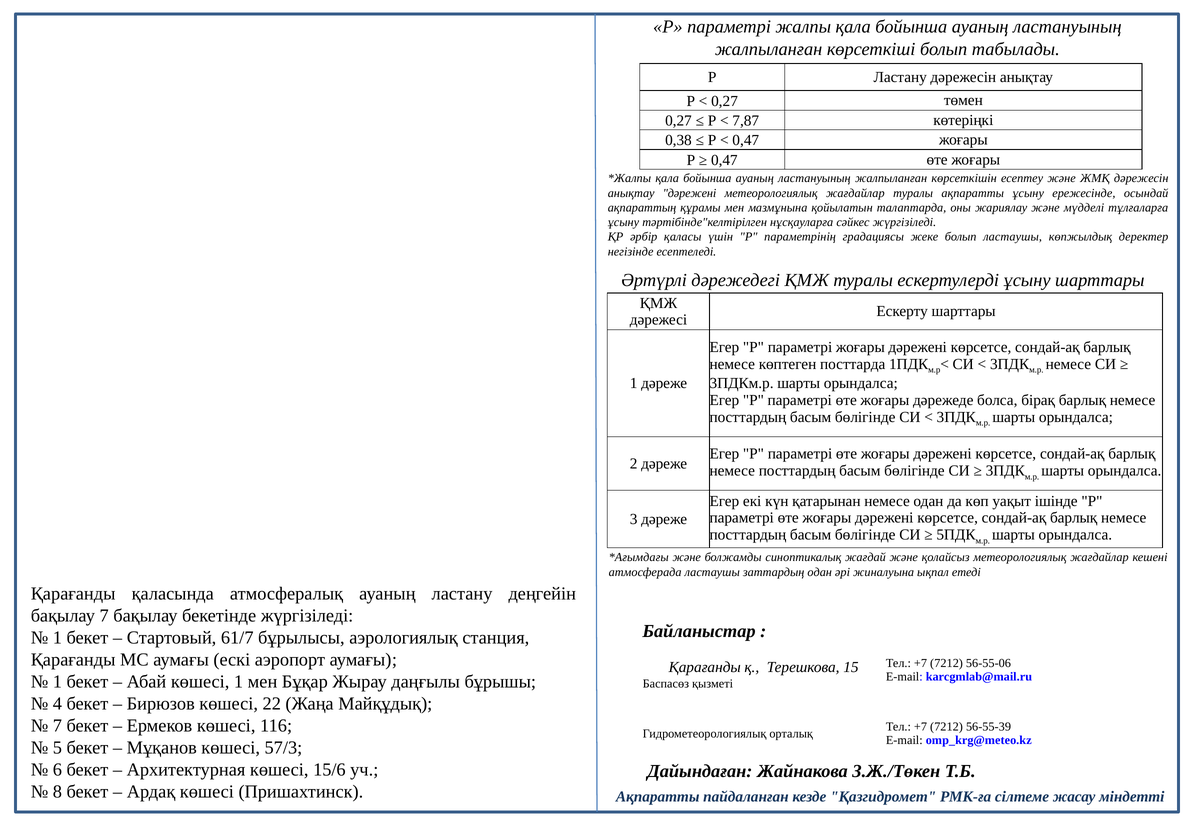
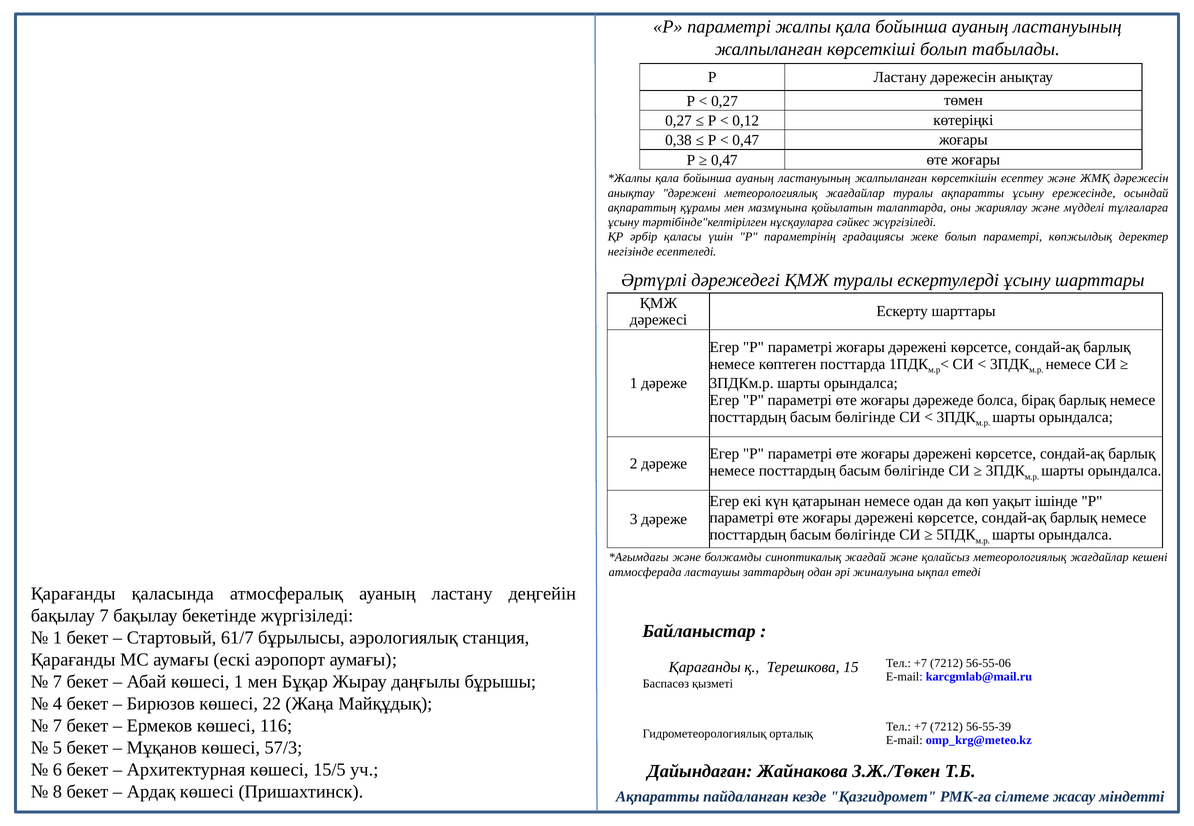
7,87: 7,87 -> 0,12 (746, 121)
болып ластаушы: ластаушы -> параметрі (1013, 237)
1: 1 -> 7 (57, 682)
15/6: 15/6 -> 15/5 (329, 770)
